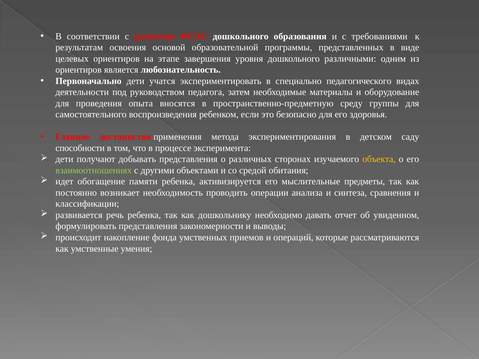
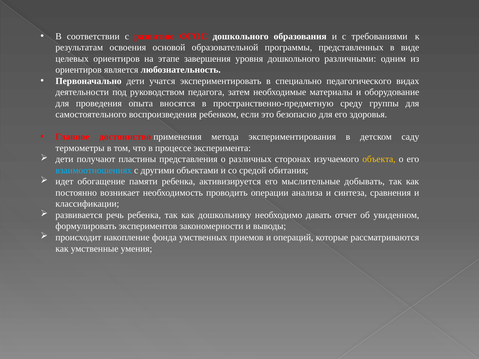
способности: способности -> термометры (80, 148)
добывать: добывать -> пластины (137, 159)
взаимоотношениях colour: light green -> light blue (94, 170)
предметы: предметы -> добывать (365, 182)
формулировать представления: представления -> экспериментов (148, 226)
